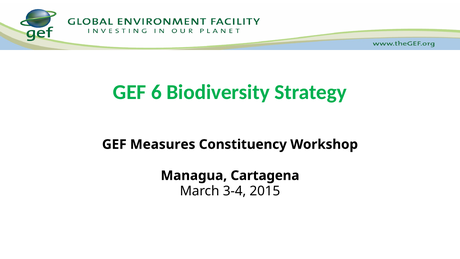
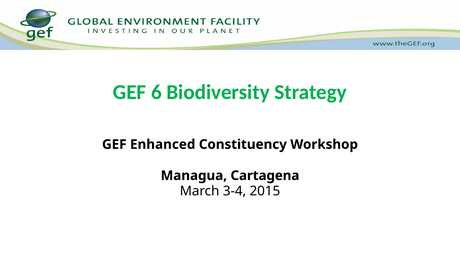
Measures: Measures -> Enhanced (163, 144)
